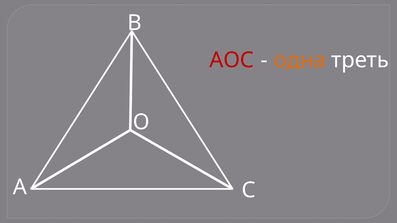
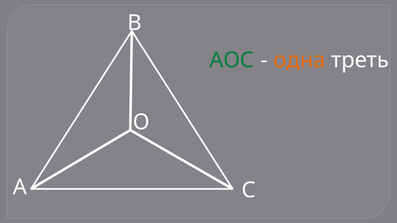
АОС colour: red -> green (232, 60)
